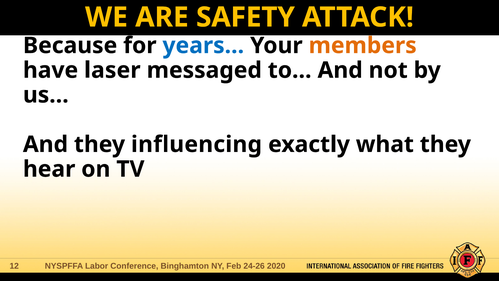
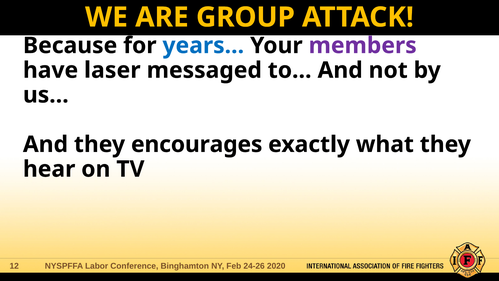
SAFETY: SAFETY -> GROUP (245, 17)
members colour: orange -> purple (363, 45)
influencing: influencing -> encourages (197, 144)
